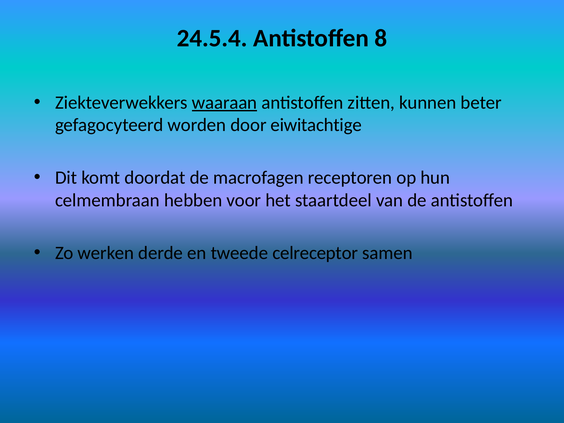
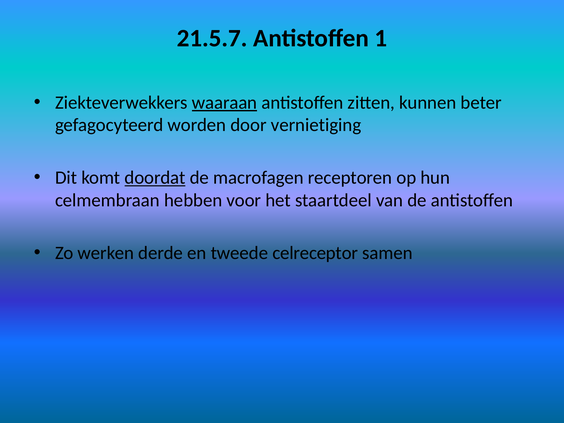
24.5.4: 24.5.4 -> 21.5.7 (212, 38)
8: 8 -> 1 (381, 38)
eiwitachtige: eiwitachtige -> vernietiging (316, 125)
doordat underline: none -> present (155, 178)
